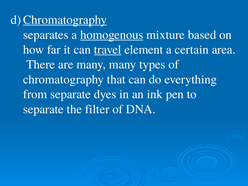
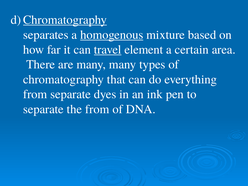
the filter: filter -> from (97, 109)
